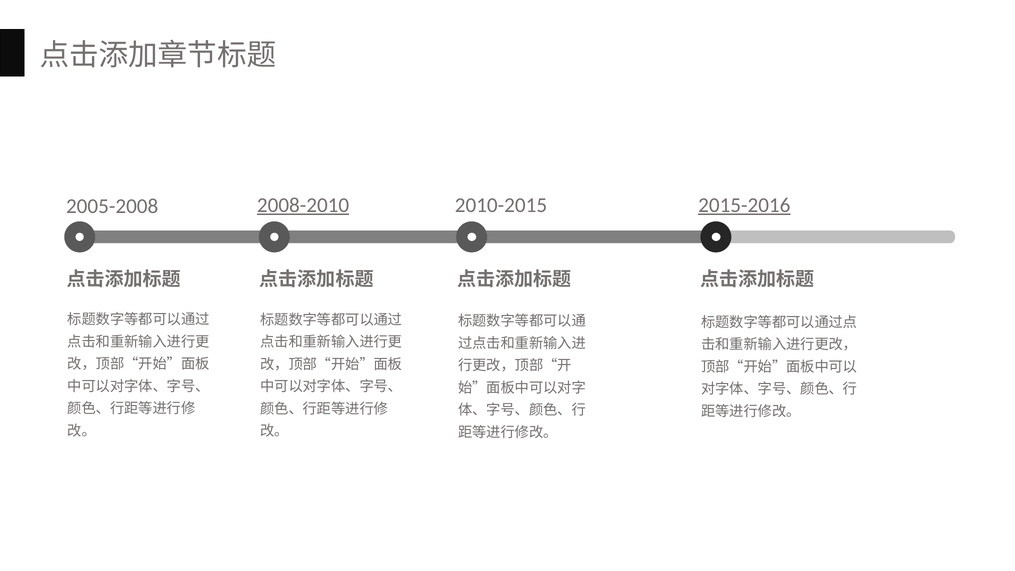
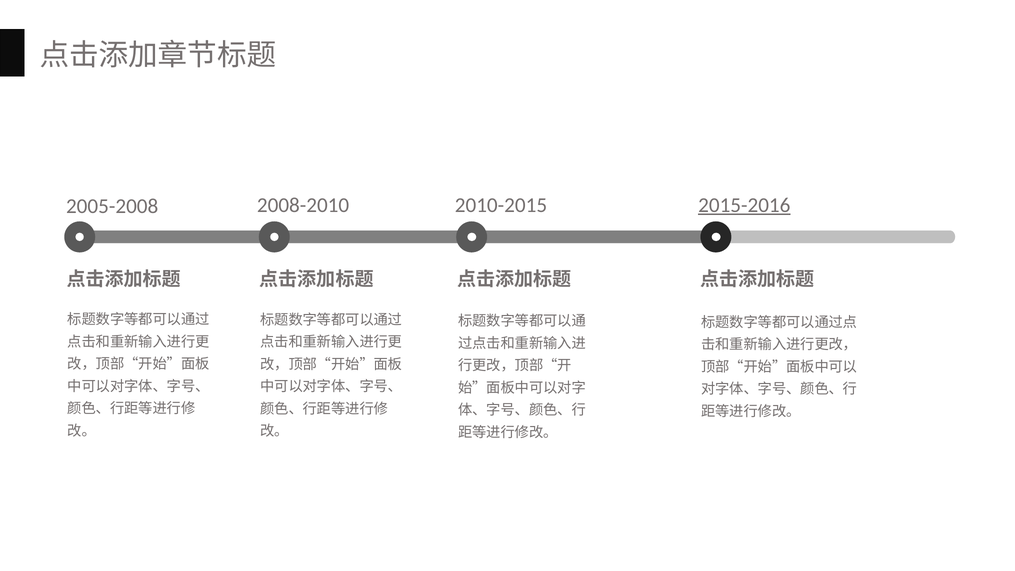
2008-2010 underline: present -> none (303, 205)
